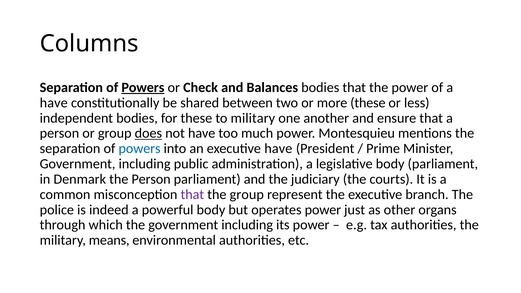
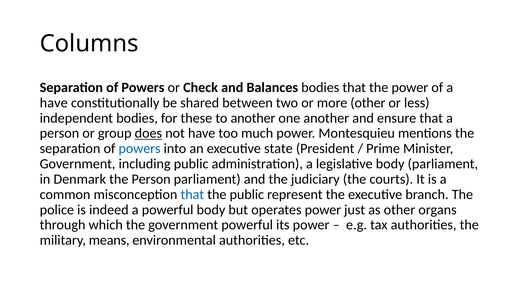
Powers underline: present -> none (143, 88)
more these: these -> other (368, 103)
to military: military -> another (253, 118)
executive have: have -> state (278, 149)
that colour: purple -> blue (192, 194)
the group: group -> public (247, 194)
the government including: including -> powerful (247, 225)
